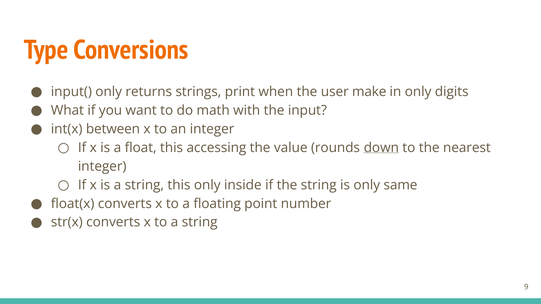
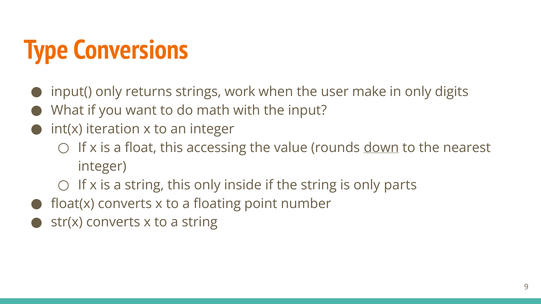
print: print -> work (240, 92)
between: between -> iteration (113, 129)
same: same -> parts (400, 185)
